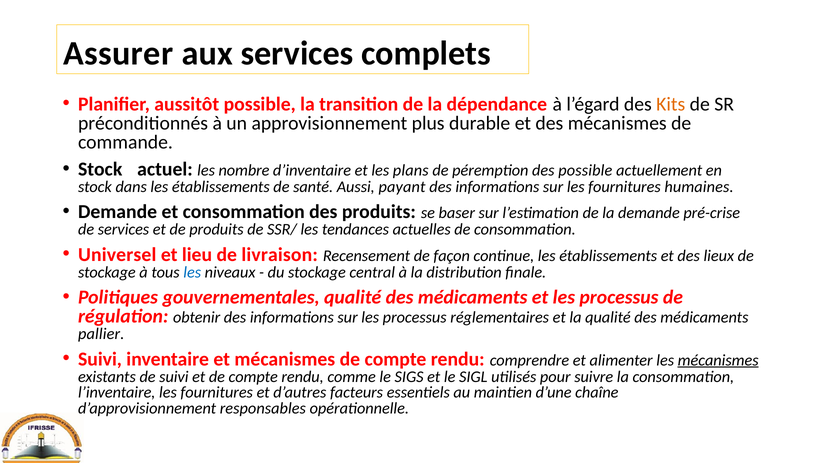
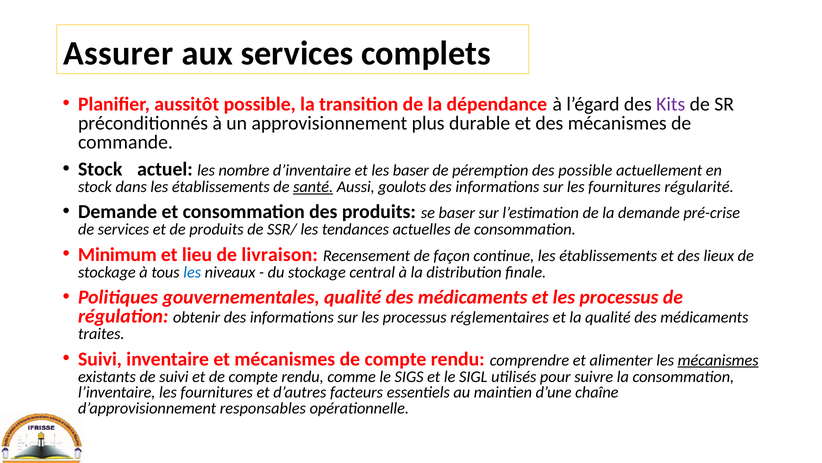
Kits colour: orange -> purple (671, 104)
les plans: plans -> baser (411, 170)
santé underline: none -> present (313, 187)
payant: payant -> goulots (402, 187)
humaines: humaines -> régularité (699, 187)
Universel: Universel -> Minimum (117, 254)
pallier: pallier -> traites (101, 334)
